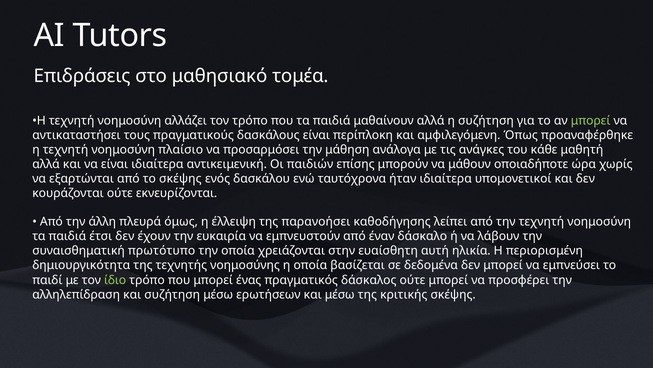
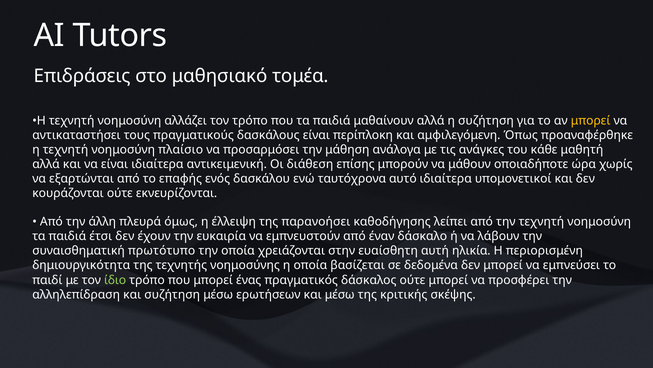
μπορεί colour: light green -> yellow (591, 120)
παιδιών: παιδιών -> διάθεση (310, 164)
το σκέψης: σκέψης -> επαφής (180, 178)
ήταν: ήταν -> αυτό (403, 178)
